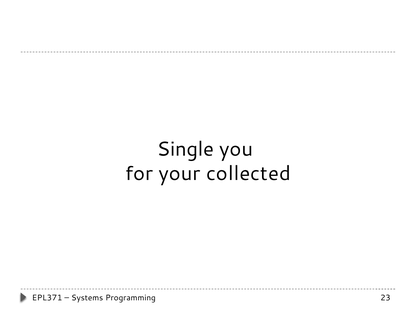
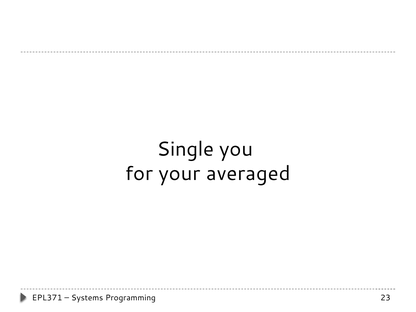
collected: collected -> averaged (248, 173)
